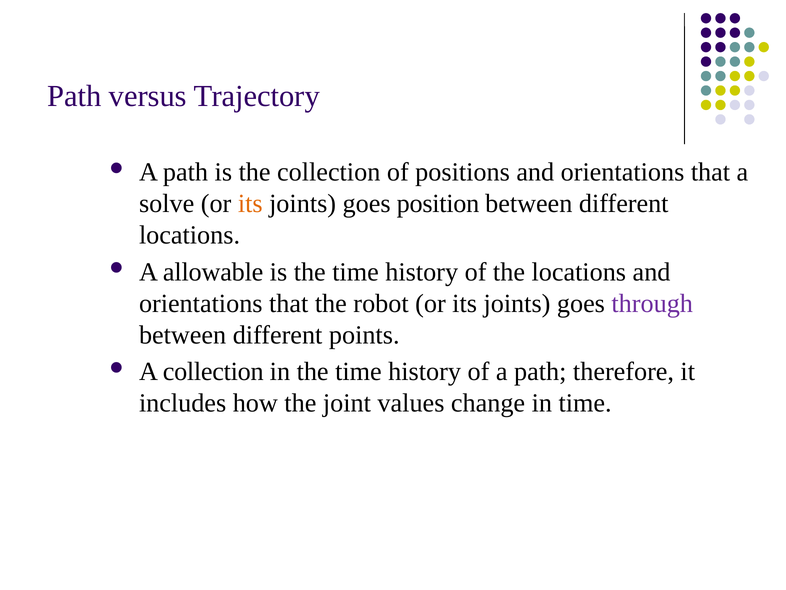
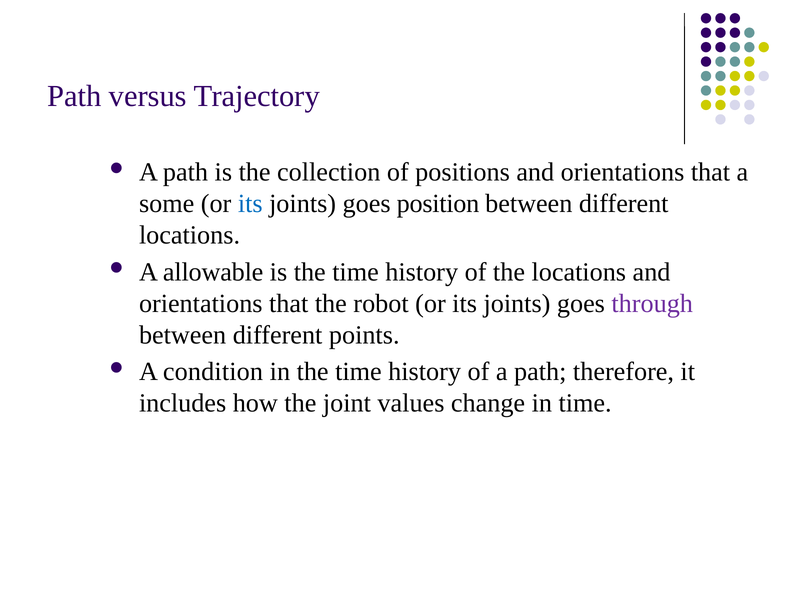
solve: solve -> some (167, 204)
its colour: orange -> blue (250, 204)
A collection: collection -> condition (213, 371)
